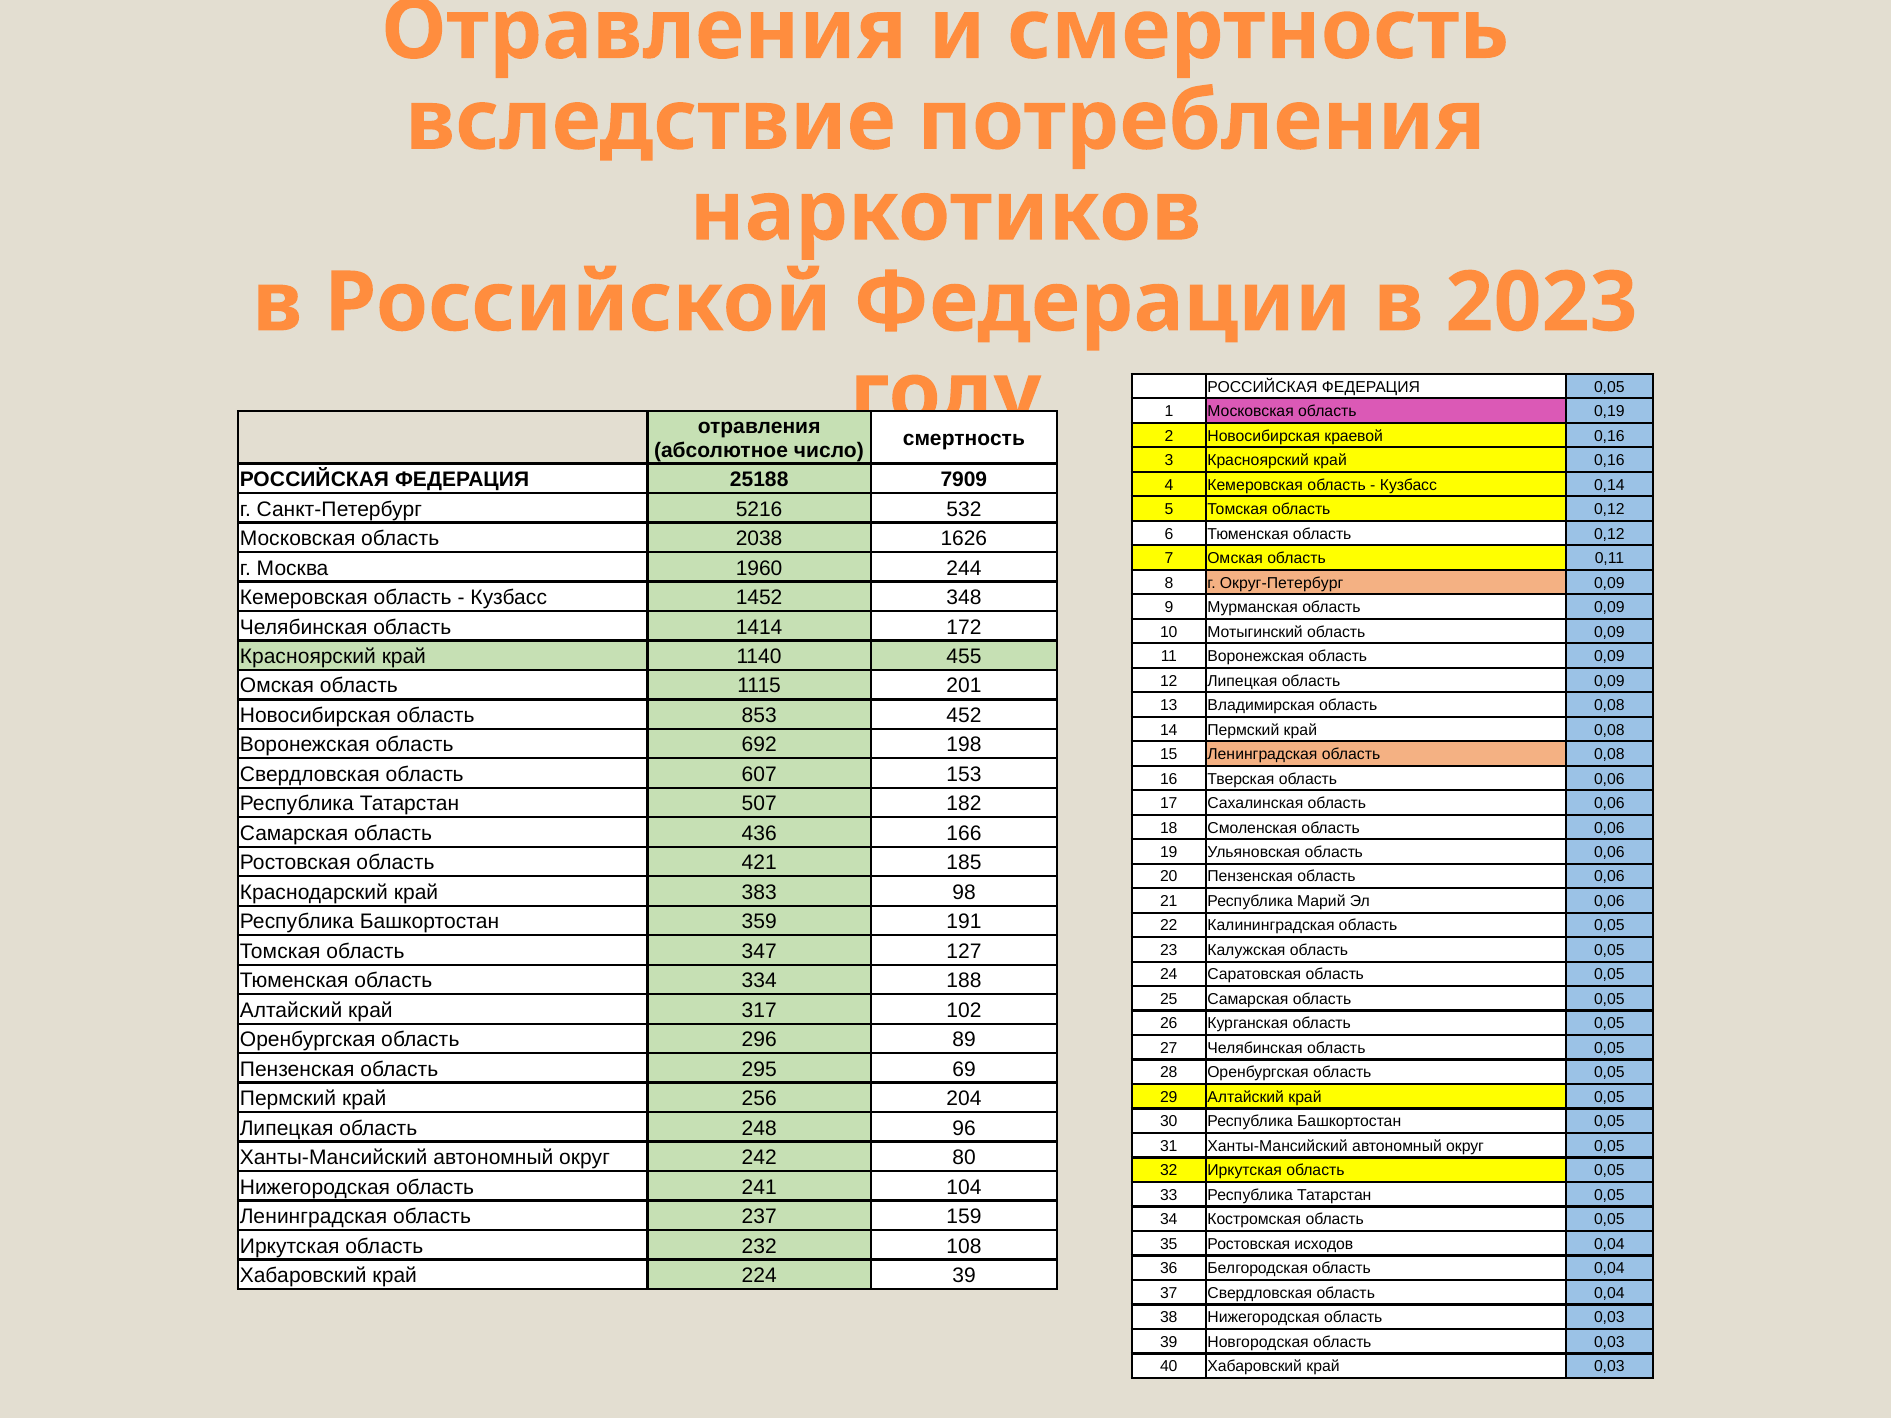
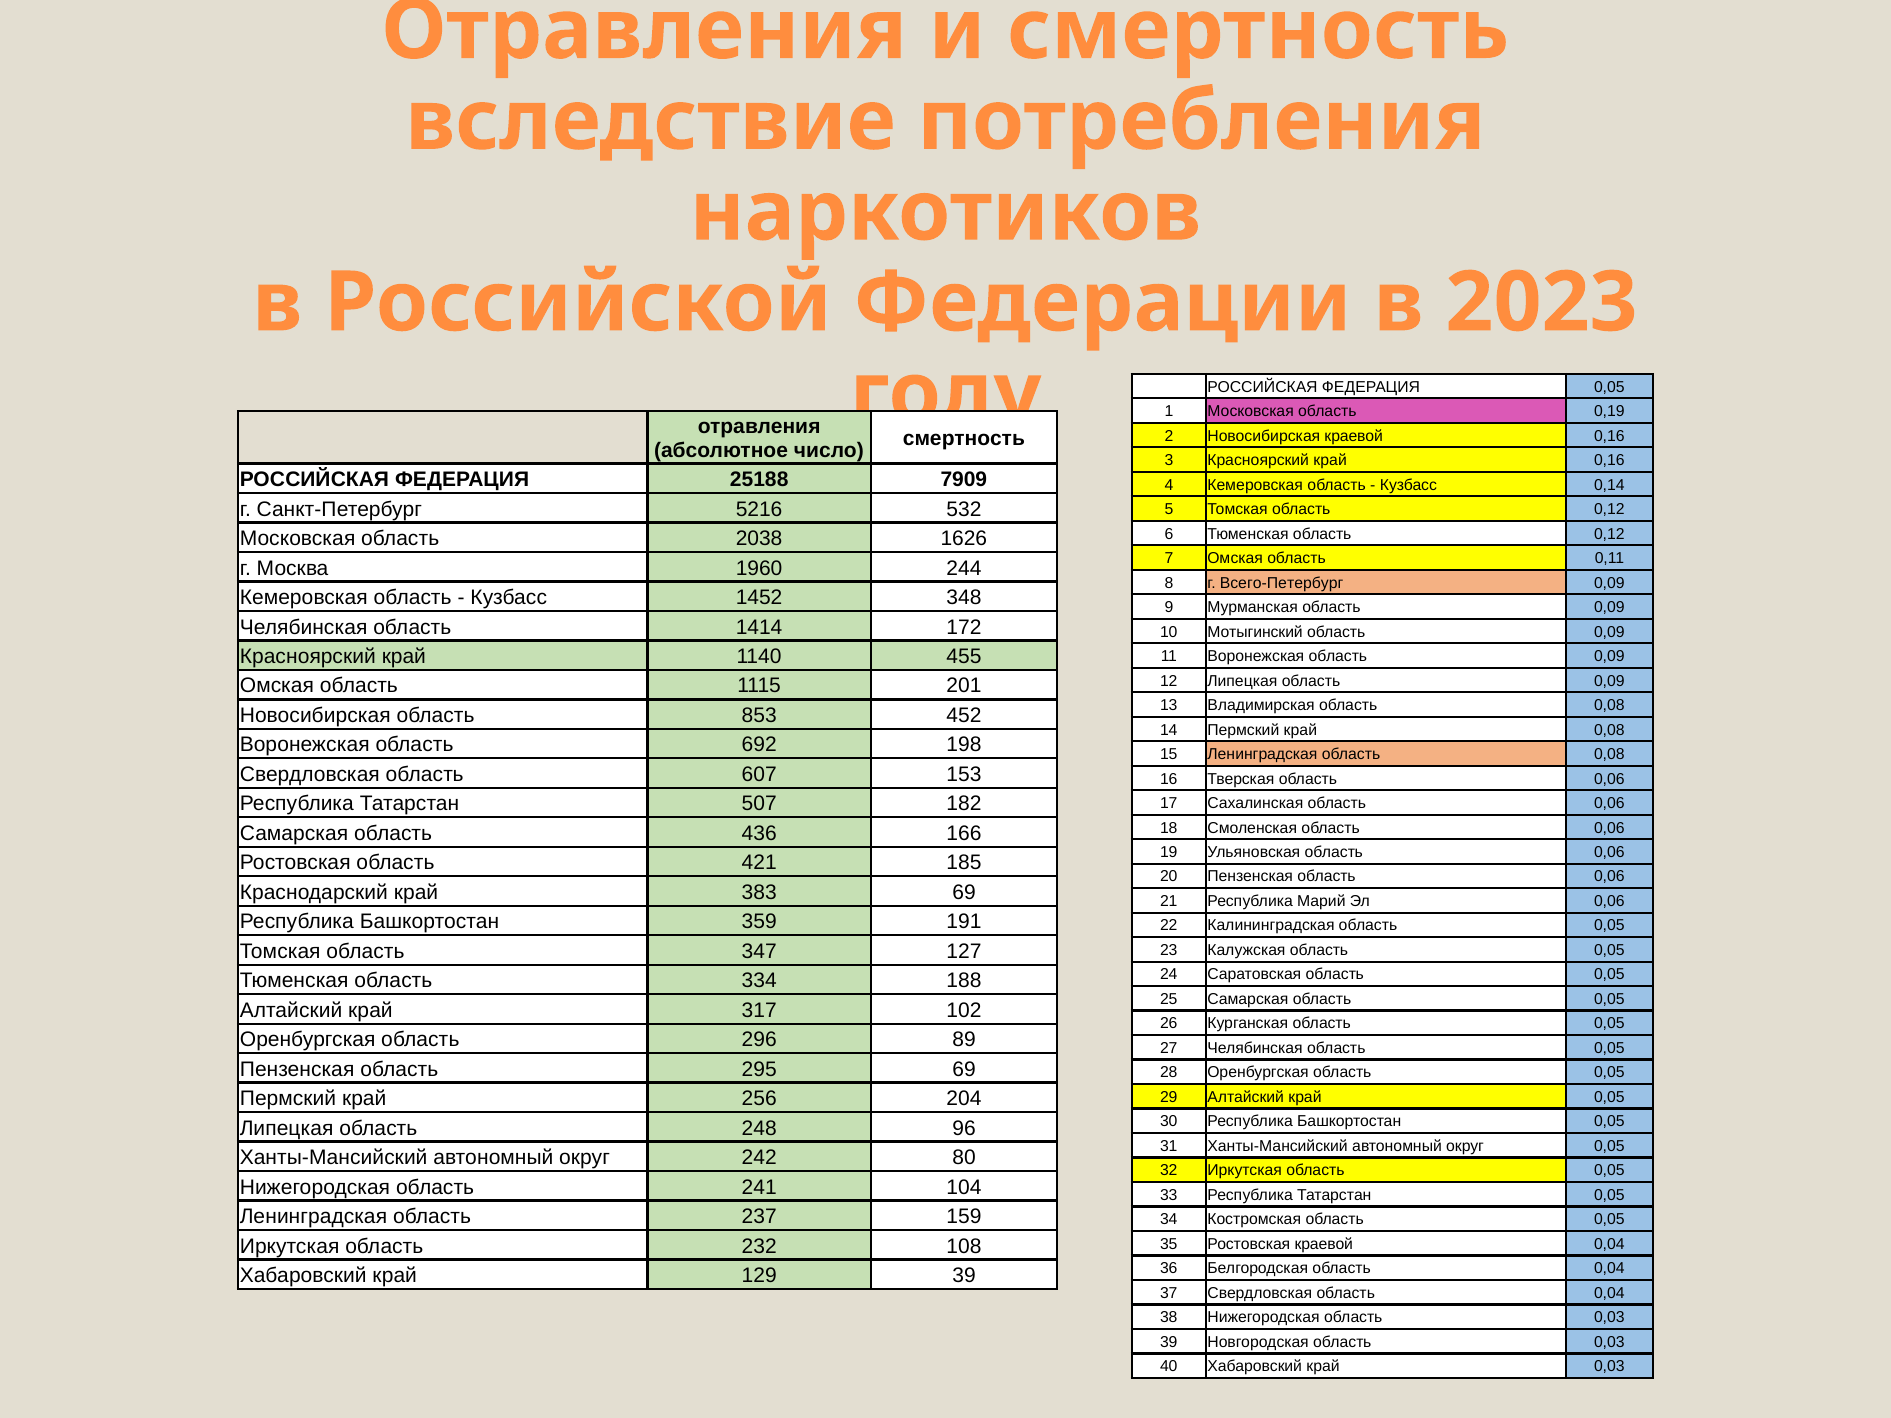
Округ-Петербург: Округ-Петербург -> Всего-Петербург (1282, 583)
383 98: 98 -> 69 (964, 893)
Ростовская исходов: исходов -> краевой (1324, 1244)
224: 224 -> 129 (759, 1276)
